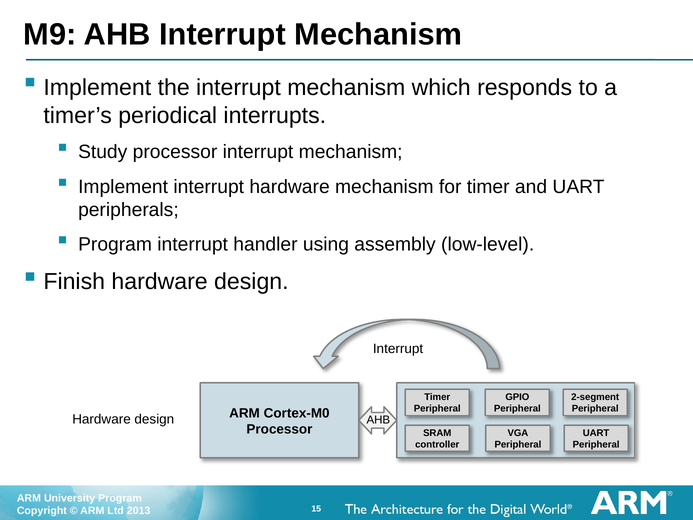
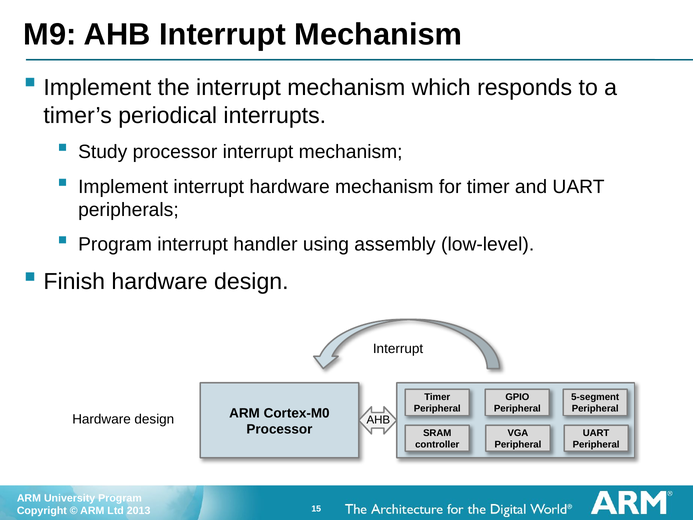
2-segment: 2-segment -> 5-segment (595, 397)
